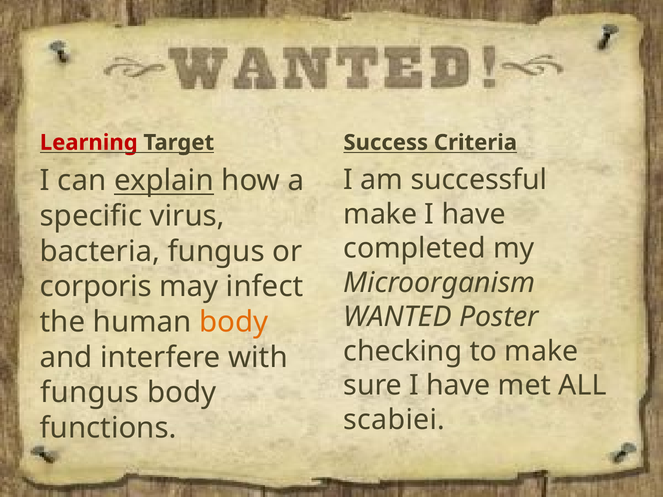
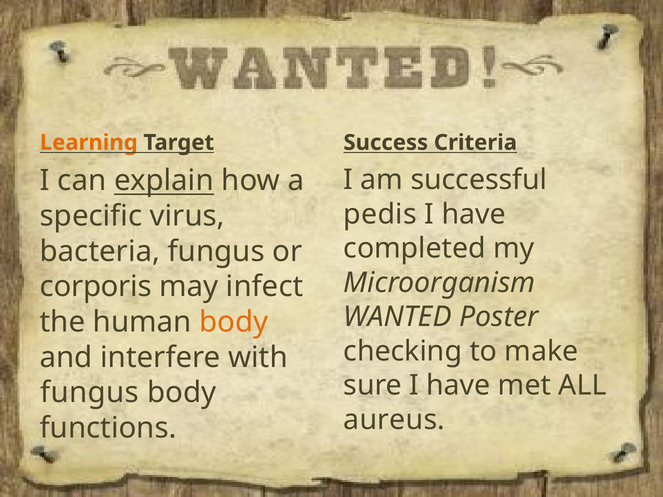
Learning colour: red -> orange (89, 143)
make: make -> pedis (380, 214)
scabiei: scabiei -> aureus (394, 420)
